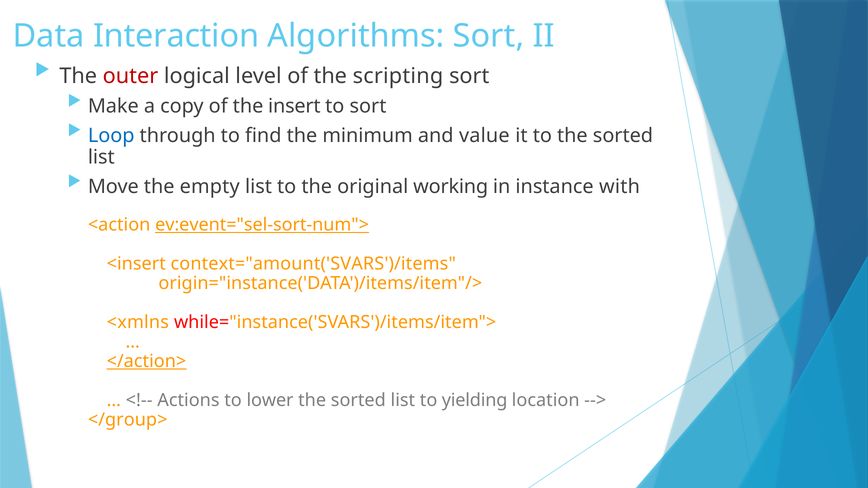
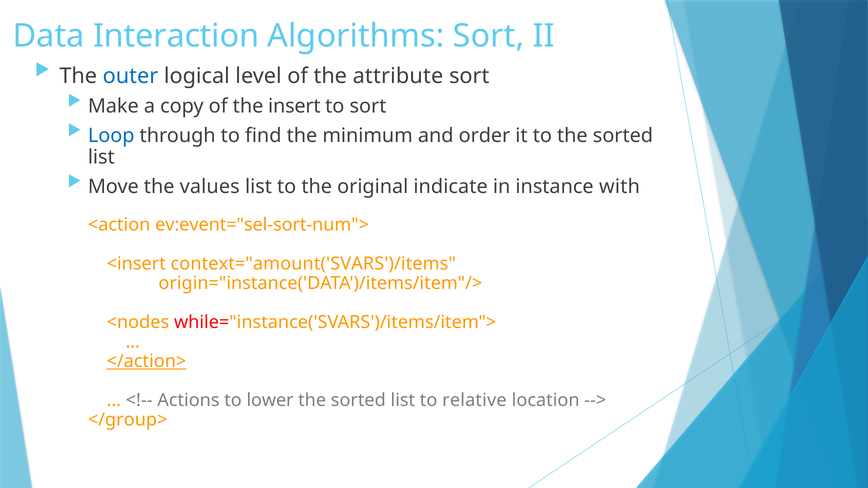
outer colour: red -> blue (130, 76)
scripting: scripting -> attribute (398, 76)
value: value -> order (484, 136)
empty: empty -> values (210, 187)
working: working -> indicate (451, 187)
ev:event="sel-sort-num"> underline: present -> none (262, 225)
<xmlns: <xmlns -> <nodes (138, 322)
yielding: yielding -> relative (474, 401)
